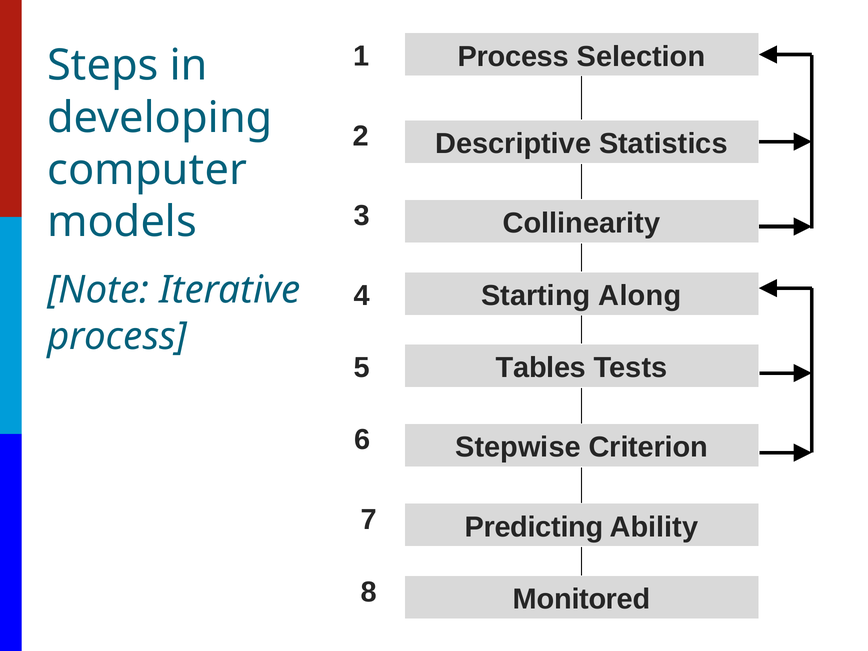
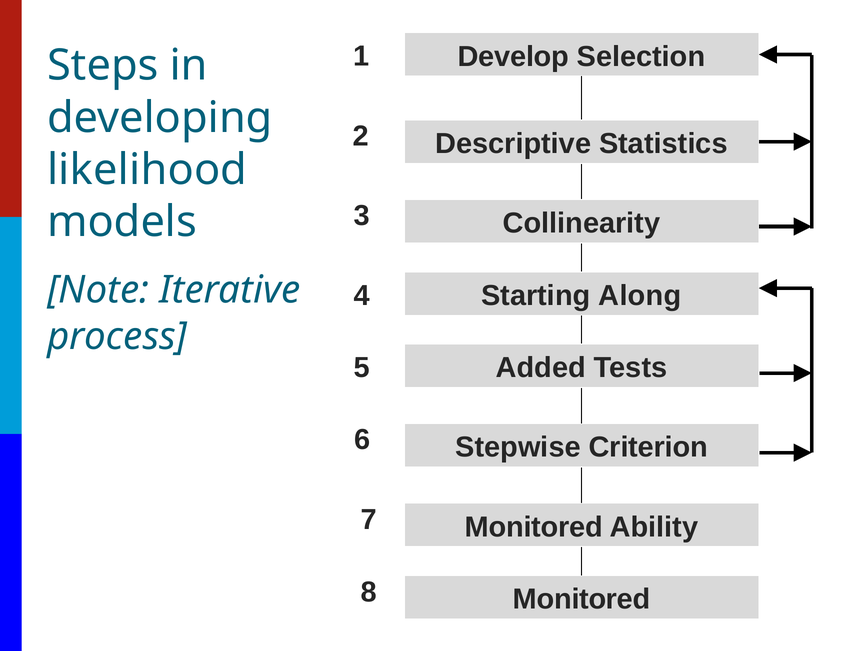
Process: Process -> Develop (513, 57)
computer: computer -> likelihood (147, 170)
Tables: Tables -> Added (541, 368)
Predicting: Predicting -> Monitored (534, 527)
